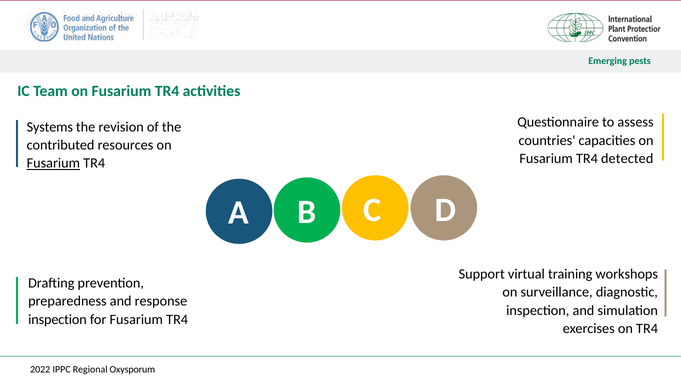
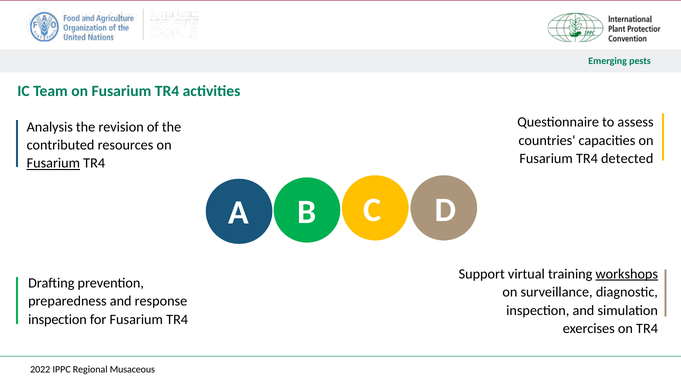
Systems: Systems -> Analysis (50, 127)
workshops underline: none -> present (627, 274)
Oxysporum: Oxysporum -> Musaceous (132, 369)
